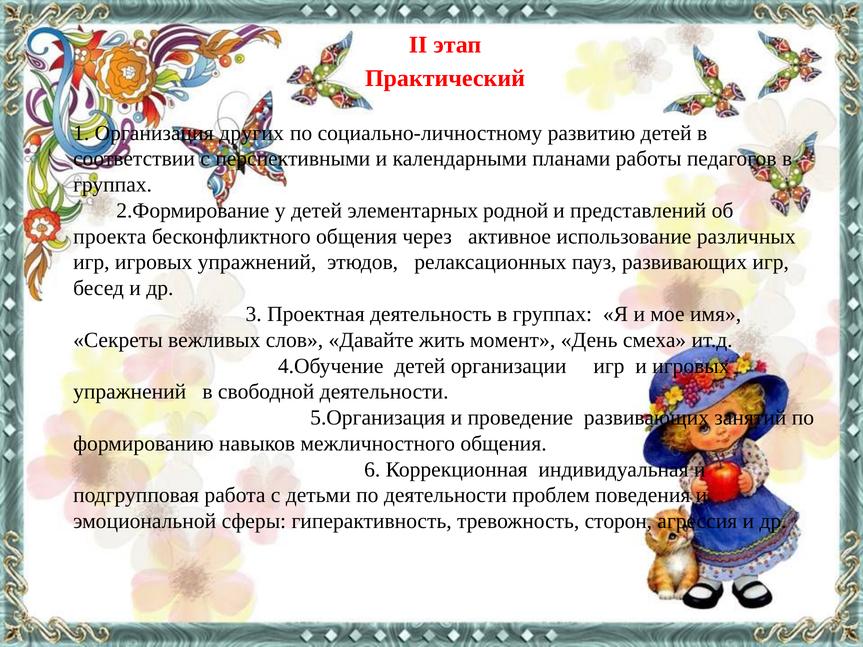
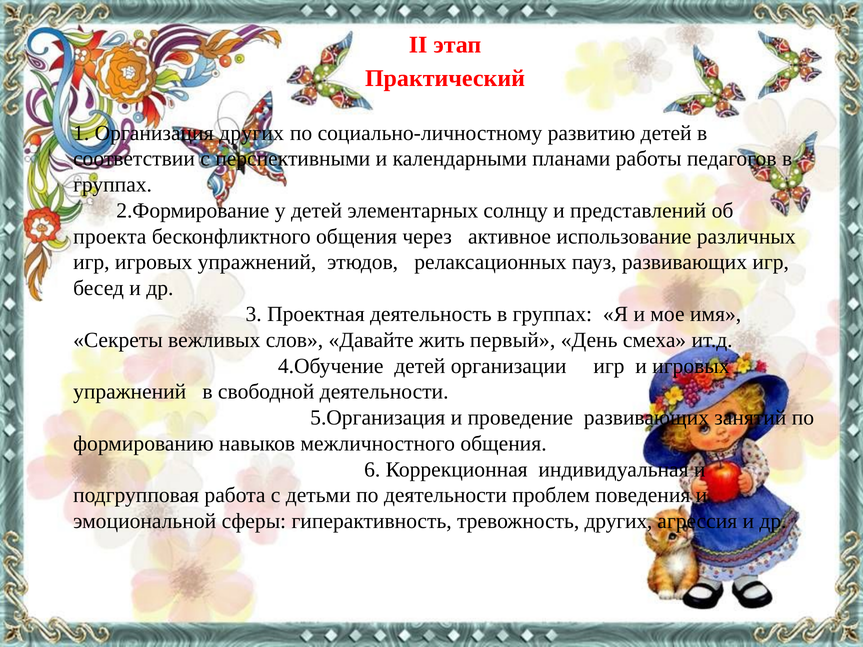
родной: родной -> солнцу (516, 211)
момент: момент -> первый (513, 340)
тревожность сторон: сторон -> других (618, 521)
